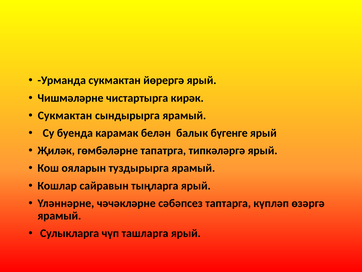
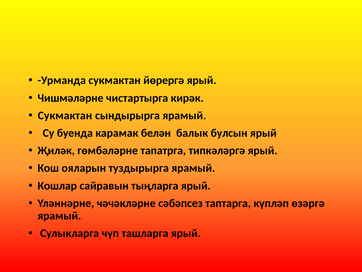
бүгенге: бүгенге -> булсын (229, 133)
